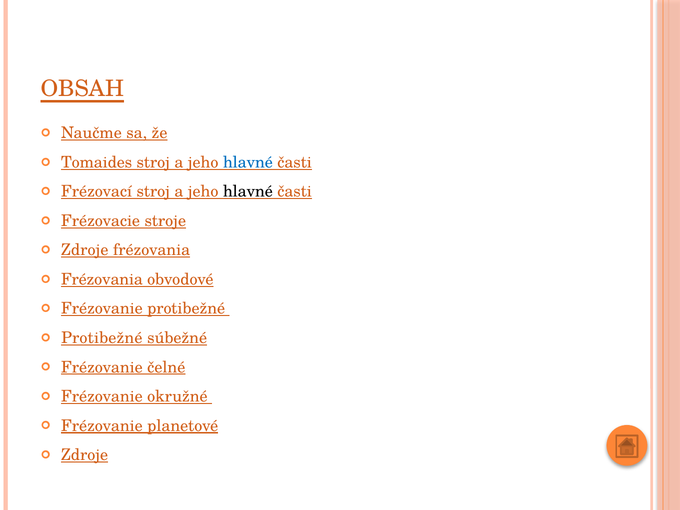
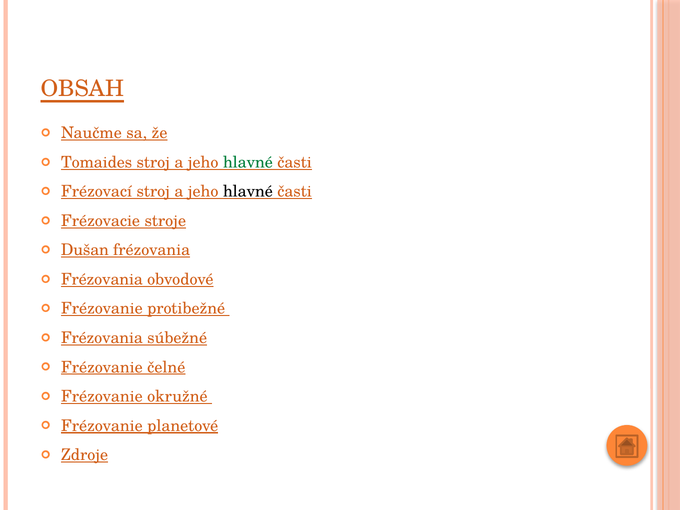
hlavné colour: blue -> green (248, 162)
Zdroje: Zdroje -> Dušan (85, 250)
Protibežné: Protibežné -> Frézovania (102, 338)
